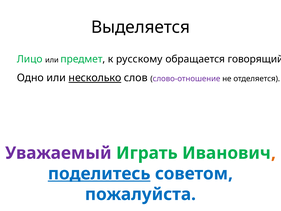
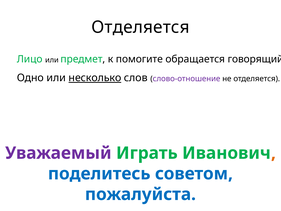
Выделяется: Выделяется -> Отделяется (140, 27)
русскому: русскому -> помогите (139, 59)
поделитесь underline: present -> none (99, 174)
